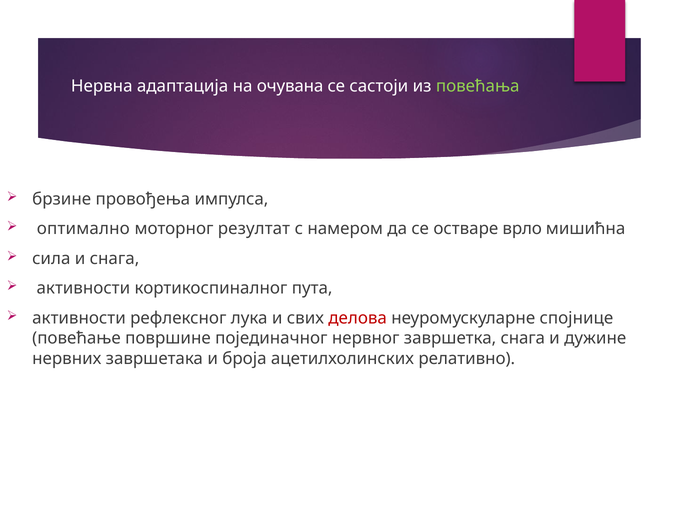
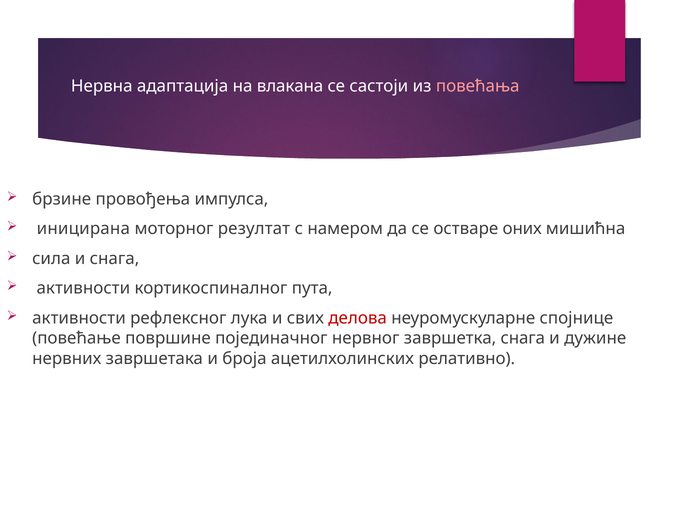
очувана: очувана -> влакана (290, 86)
повећања colour: light green -> pink (478, 86)
оптимално: оптимално -> иницирана (83, 229)
врло: врло -> оних (522, 229)
